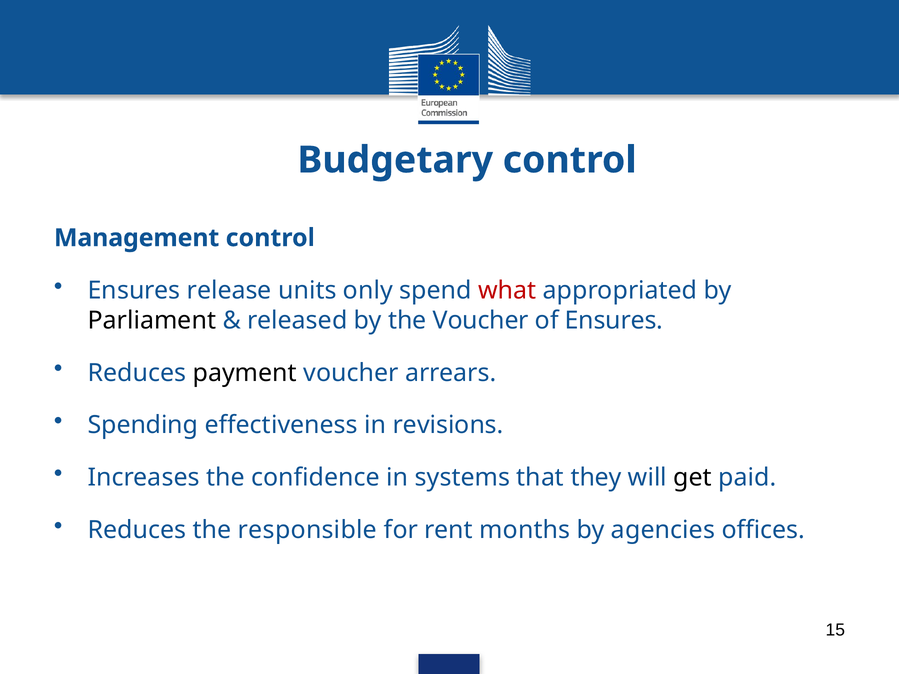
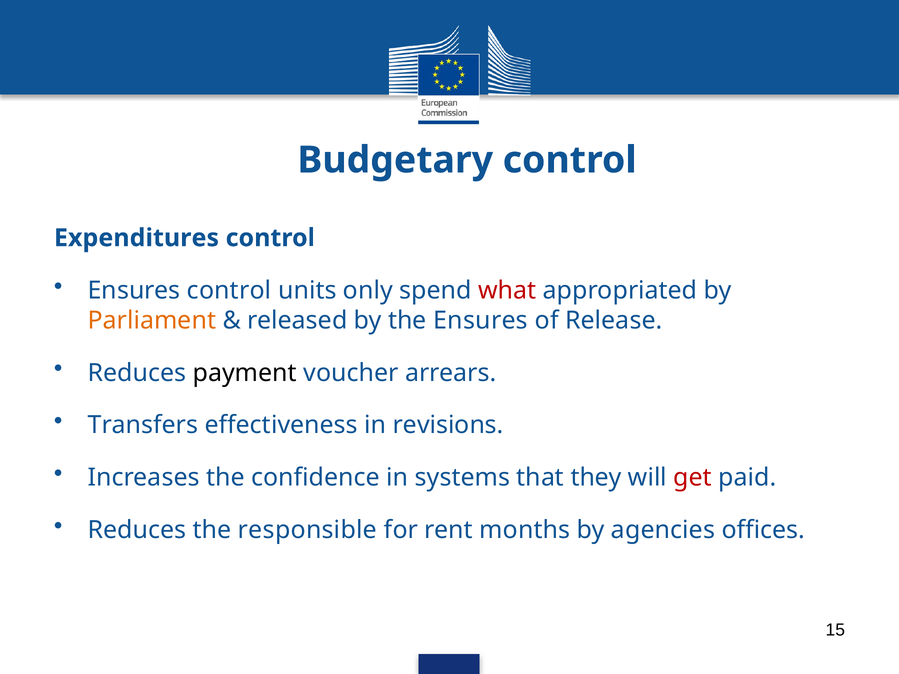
Management: Management -> Expenditures (136, 238)
Ensures release: release -> control (229, 290)
Parliament colour: black -> orange (152, 320)
the Voucher: Voucher -> Ensures (481, 320)
of Ensures: Ensures -> Release (614, 320)
Spending: Spending -> Transfers (143, 425)
get colour: black -> red (693, 478)
